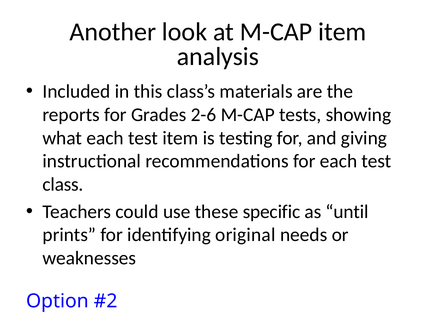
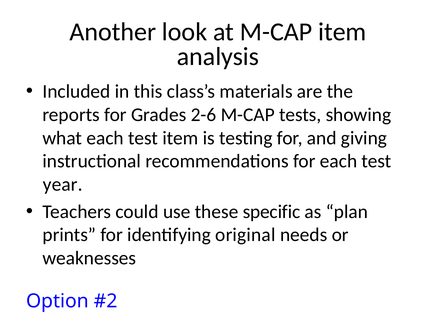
class: class -> year (63, 185)
until: until -> plan (347, 212)
